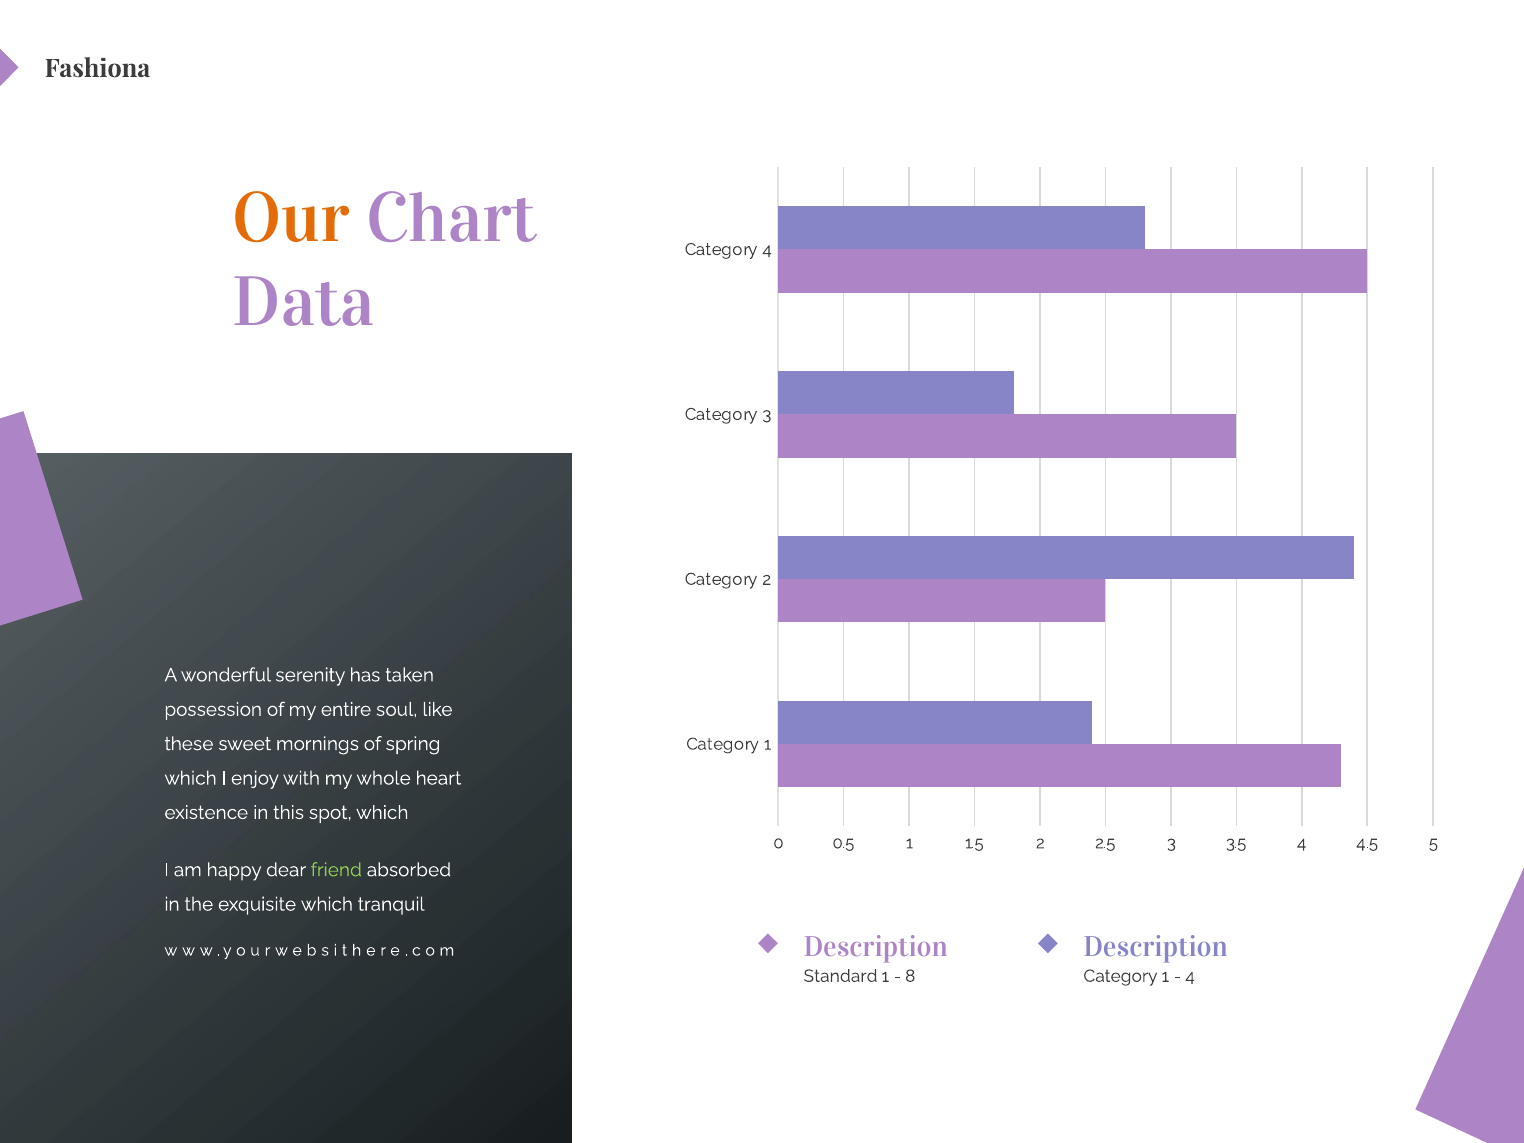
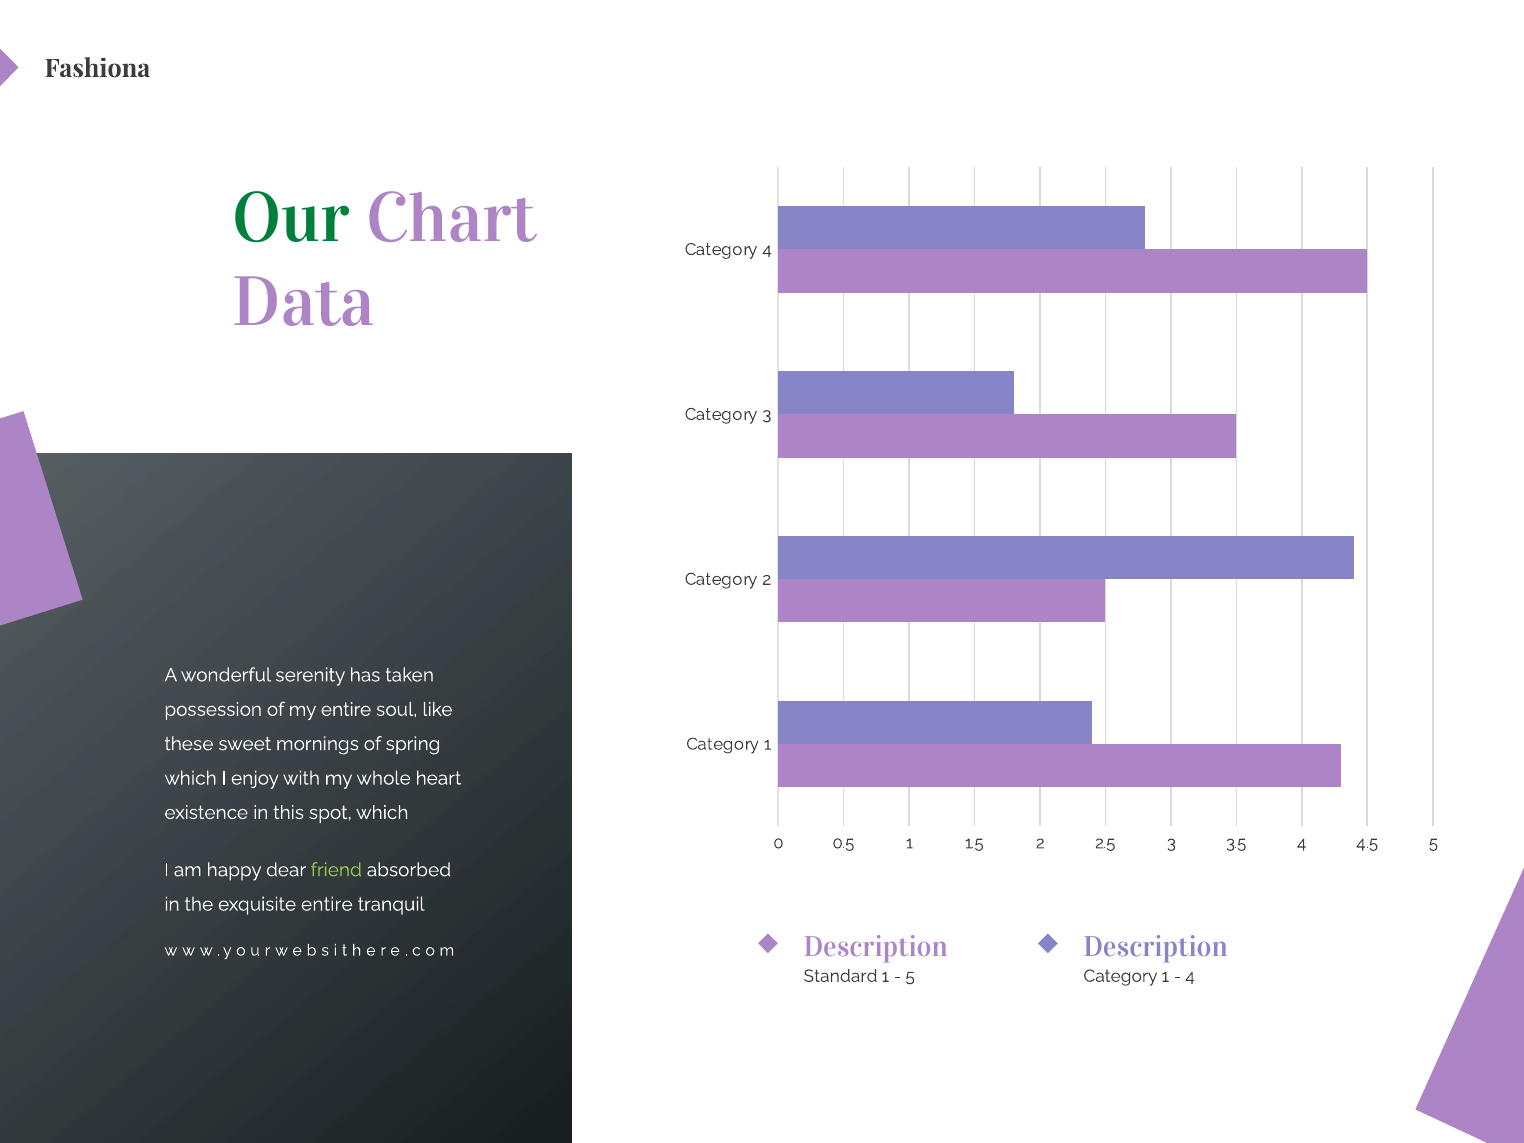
Our colour: orange -> green (292, 219)
exquisite which: which -> entire (327, 904)
8: 8 -> 5 (910, 976)
